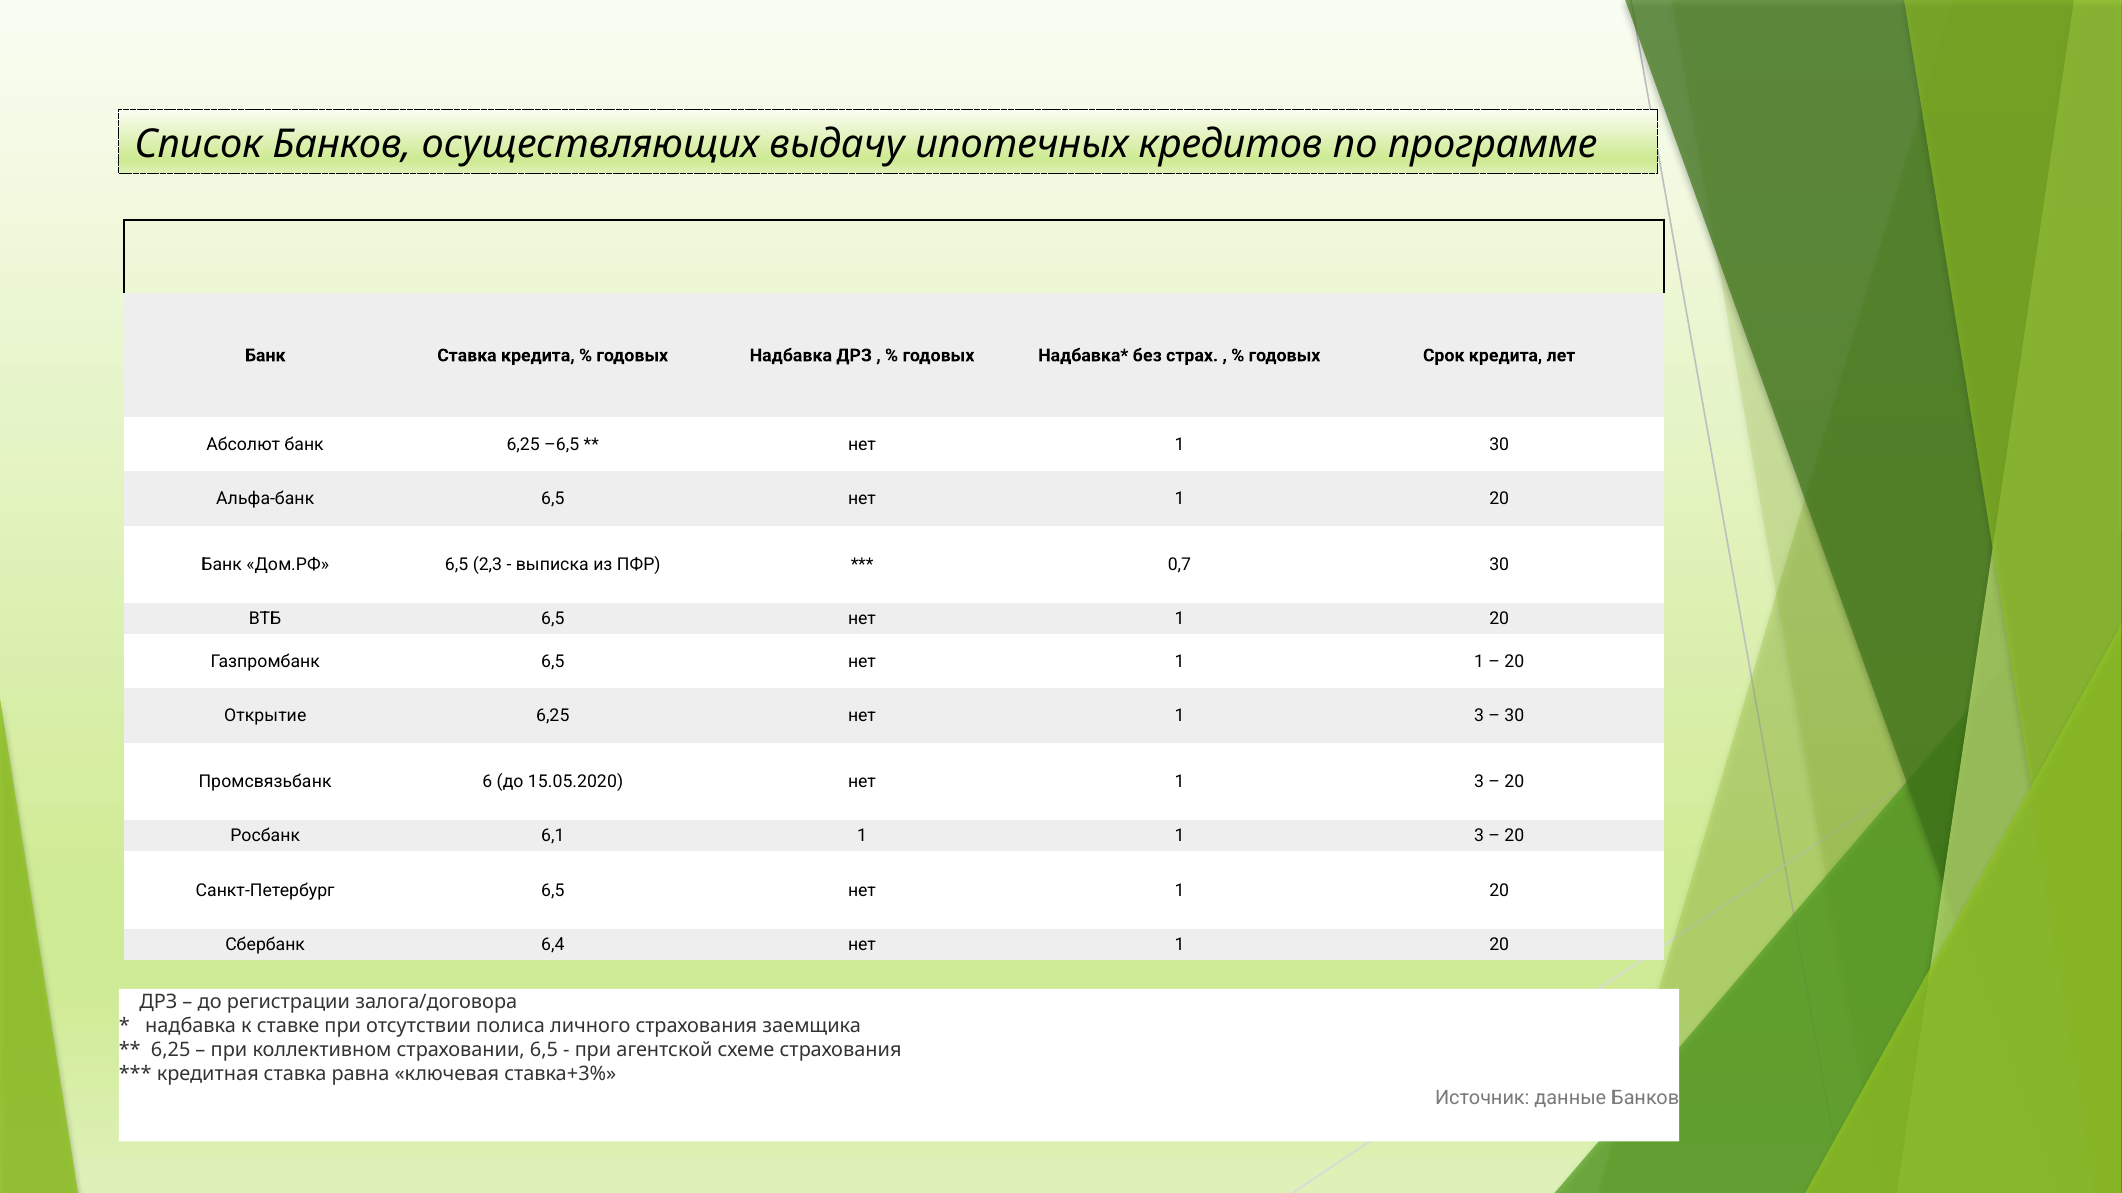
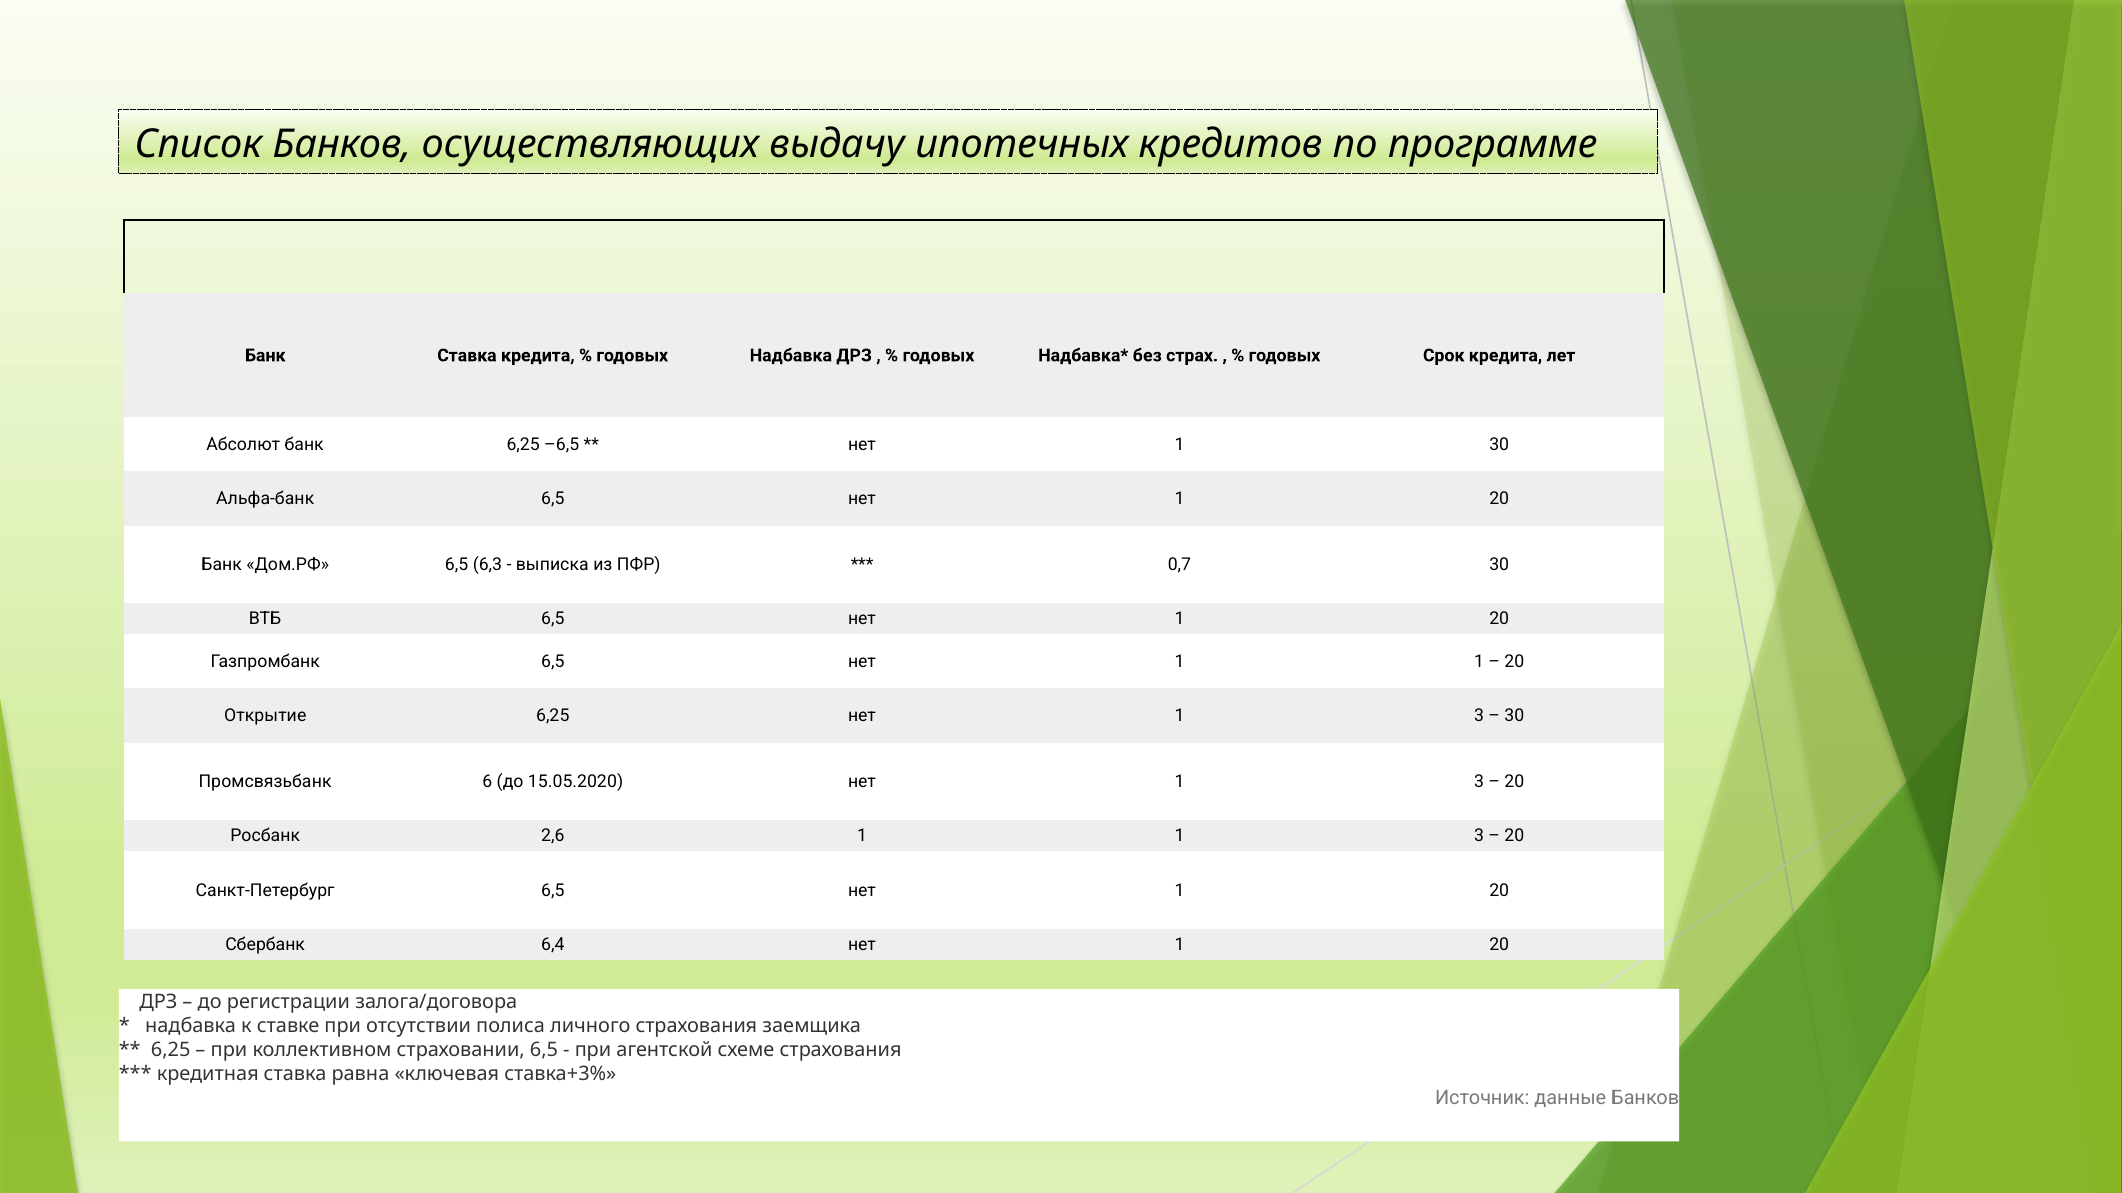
2,3: 2,3 -> 6,3 (487, 565)
6,1: 6,1 -> 2,6 (553, 836)
